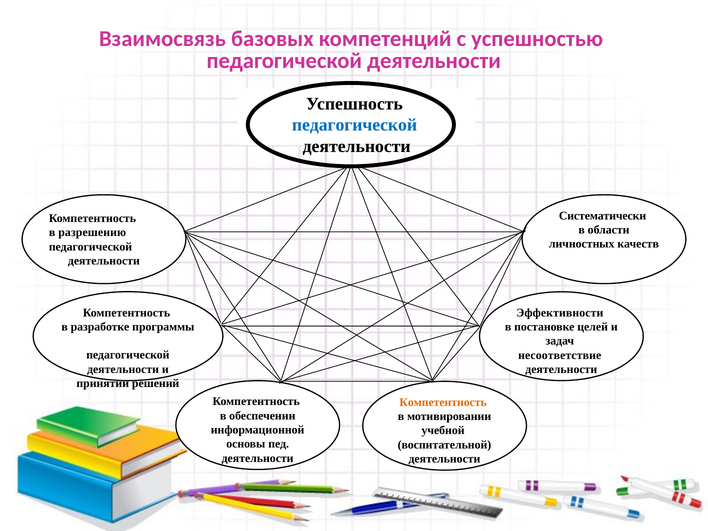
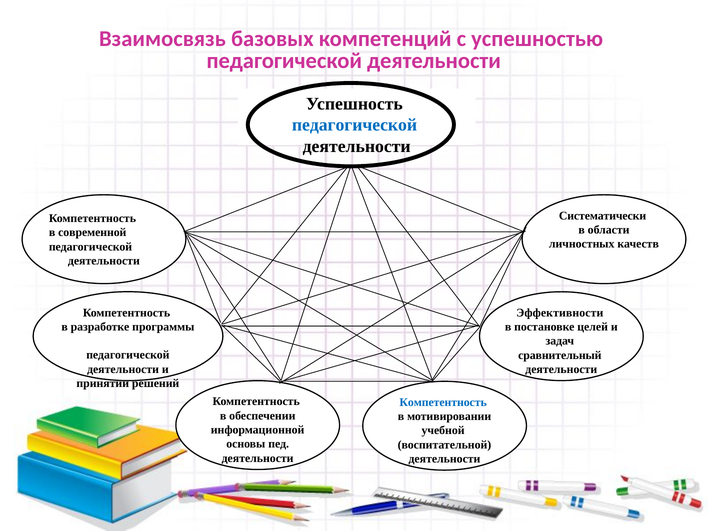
разрешению: разрешению -> современной (92, 233)
несоответствие: несоответствие -> сравнительный (560, 355)
Компетентность colour: orange -> blue (443, 402)
